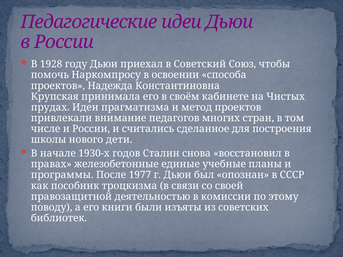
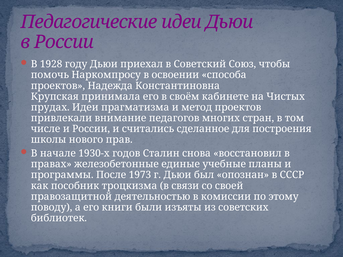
дети: дети -> прав (119, 140)
1977: 1977 -> 1973 (140, 175)
